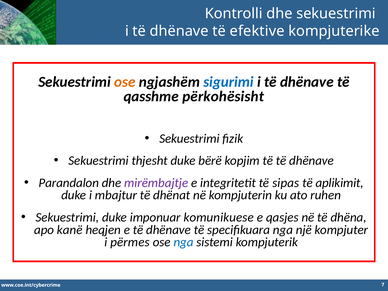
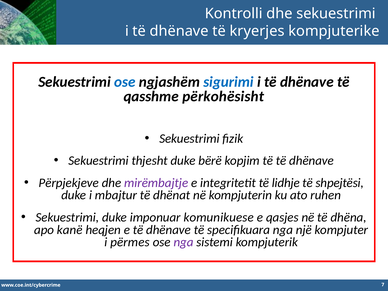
efektive: efektive -> kryerjes (257, 31)
ose colour: orange -> blue (125, 82)
Parandalon: Parandalon -> Përpjekjeve (69, 183)
sipas: sipas -> lidhje (286, 183)
aplikimit: aplikimit -> shpejtësi (340, 183)
nga colour: blue -> purple (184, 242)
